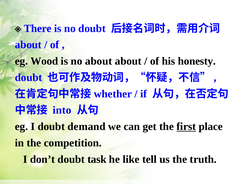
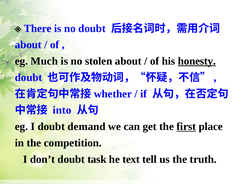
Wood: Wood -> Much (44, 61)
no about: about -> stolen (99, 61)
honesty underline: none -> present (197, 61)
like: like -> text (131, 159)
